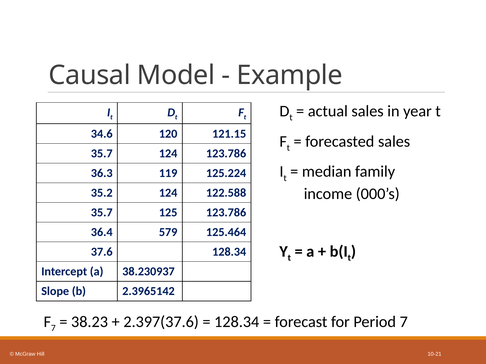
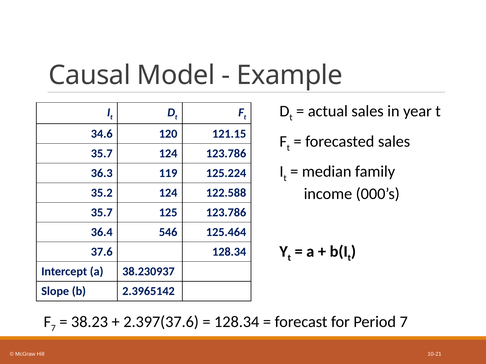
579: 579 -> 546 (168, 232)
